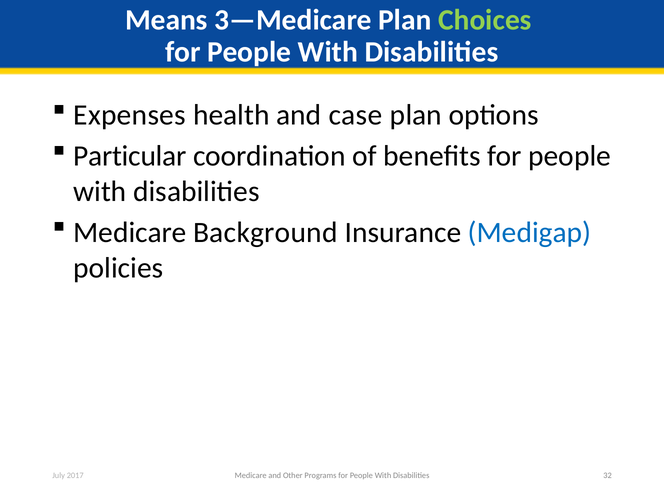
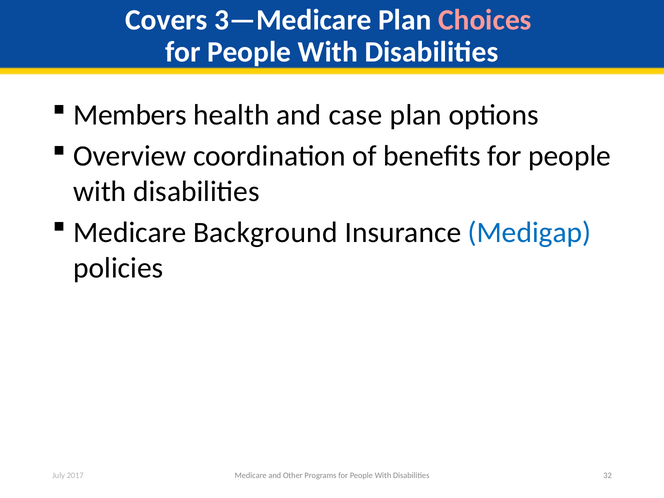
Means: Means -> Covers (166, 20)
Choices colour: light green -> pink (485, 20)
Expenses: Expenses -> Members (130, 115)
Particular: Particular -> Overview (130, 156)
